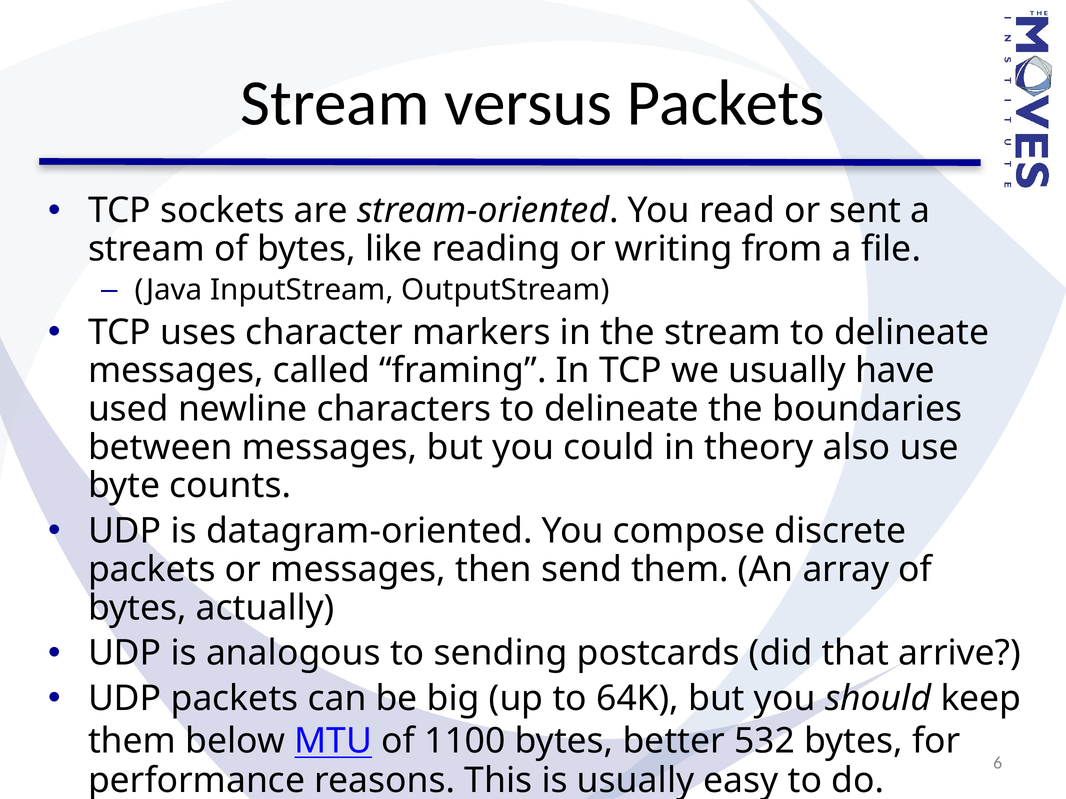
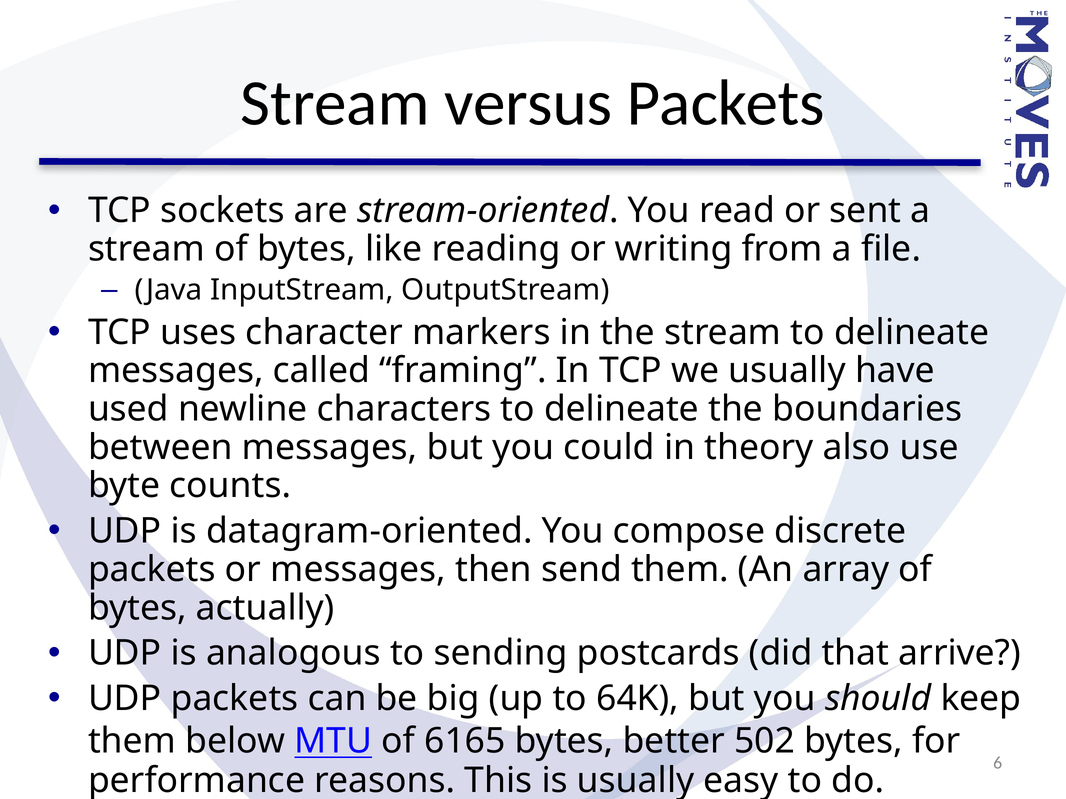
1100: 1100 -> 6165 (465, 742)
532: 532 -> 502 (765, 742)
